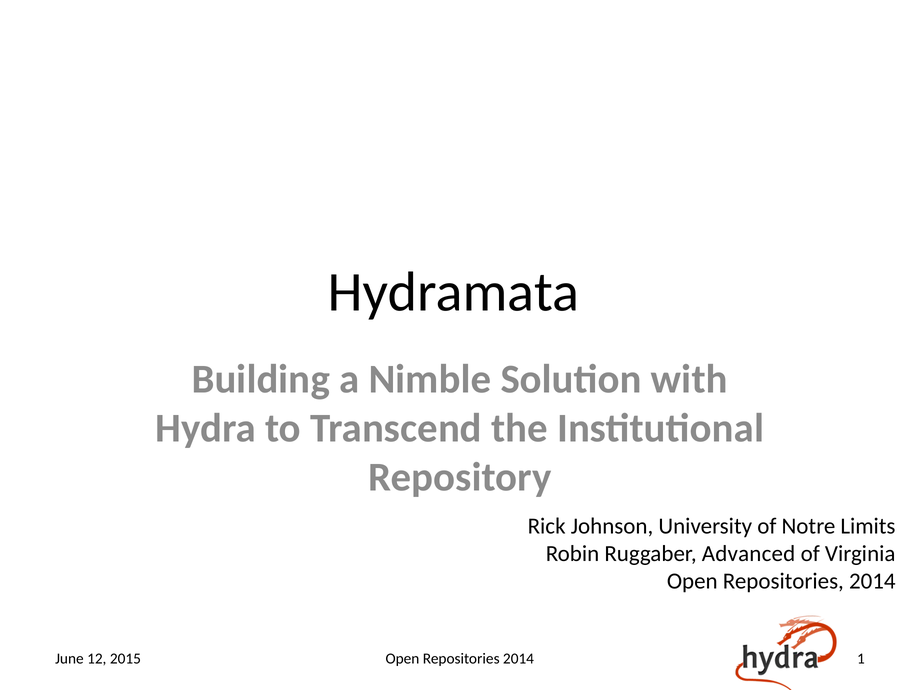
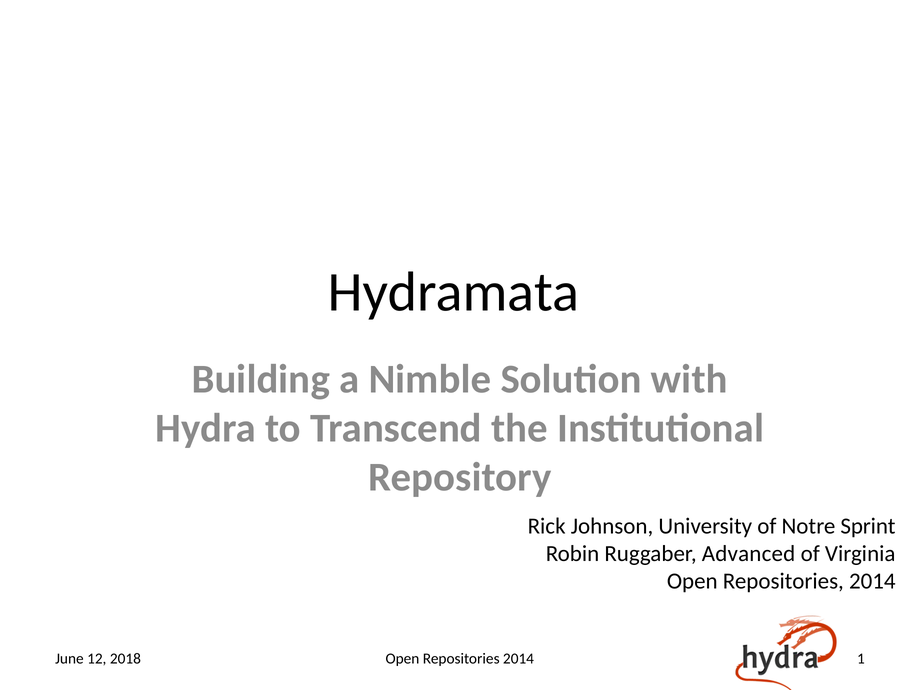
Limits: Limits -> Sprint (868, 526)
2015: 2015 -> 2018 (125, 659)
